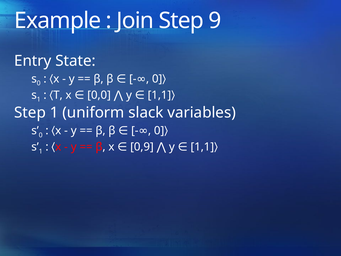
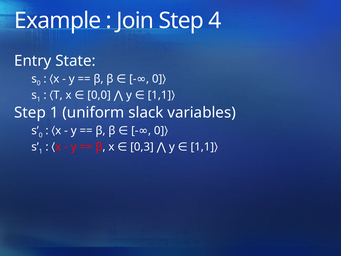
9: 9 -> 4 (215, 21)
0,9: 0,9 -> 0,3 (142, 147)
